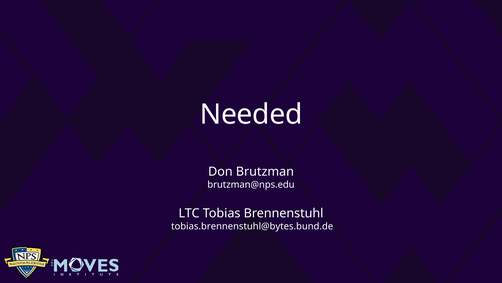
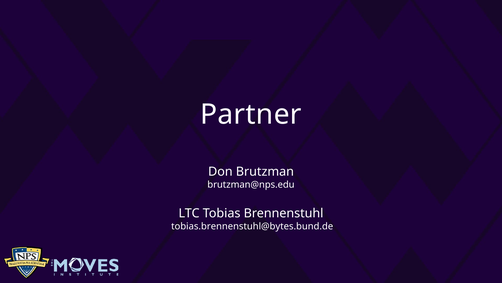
Needed: Needed -> Partner (251, 114)
